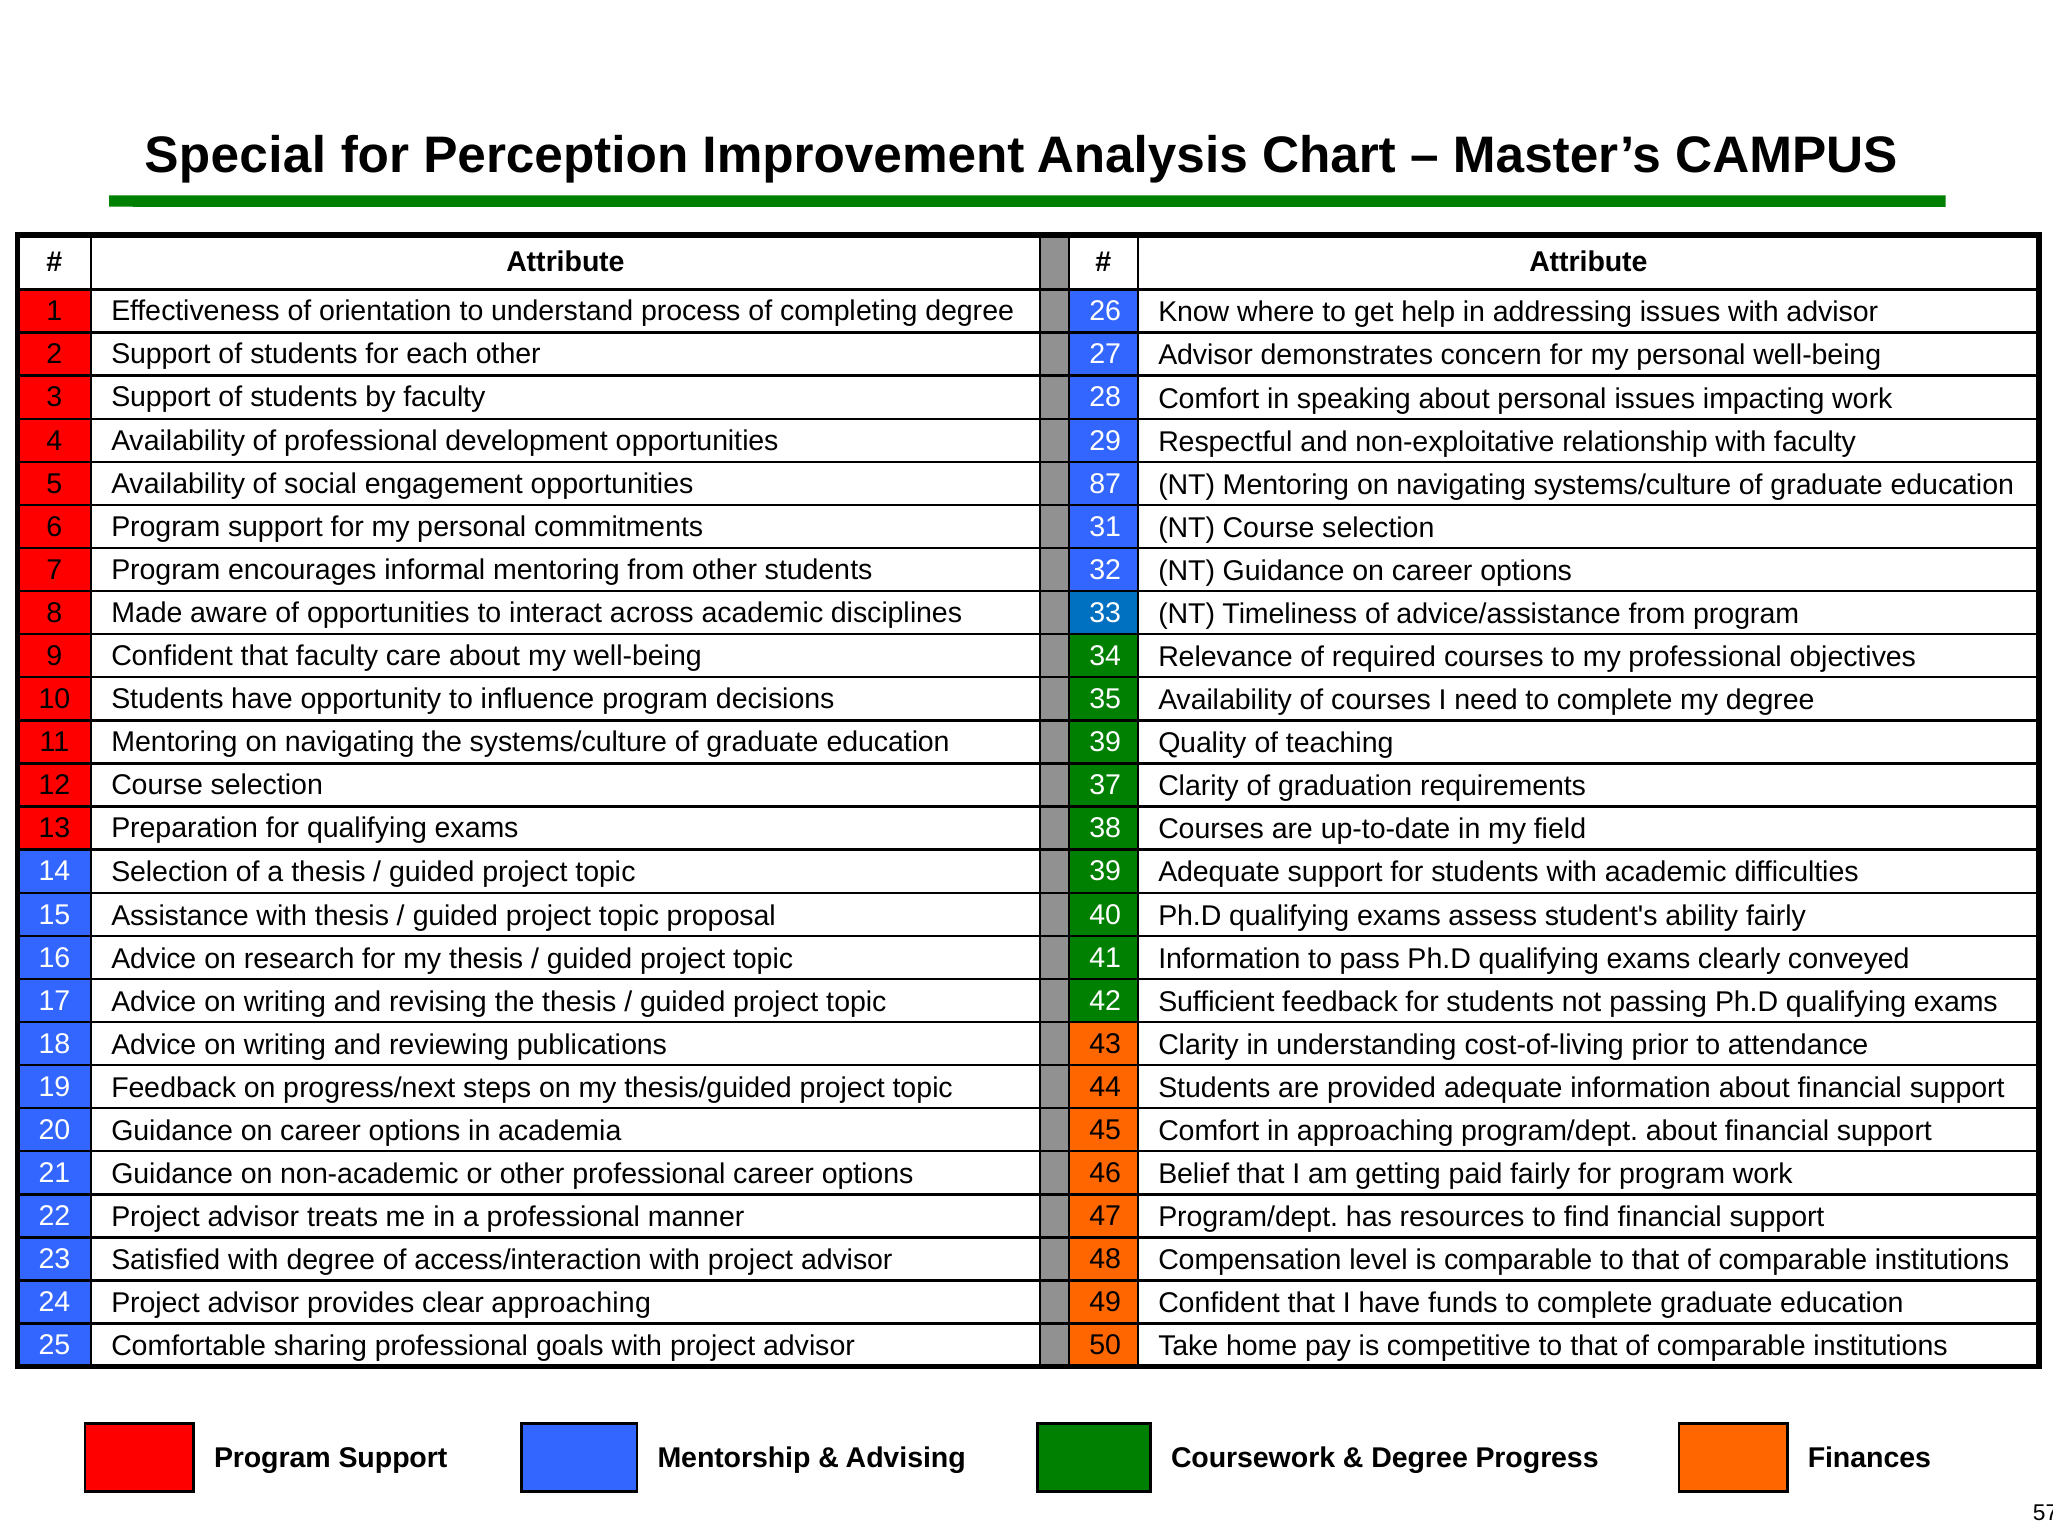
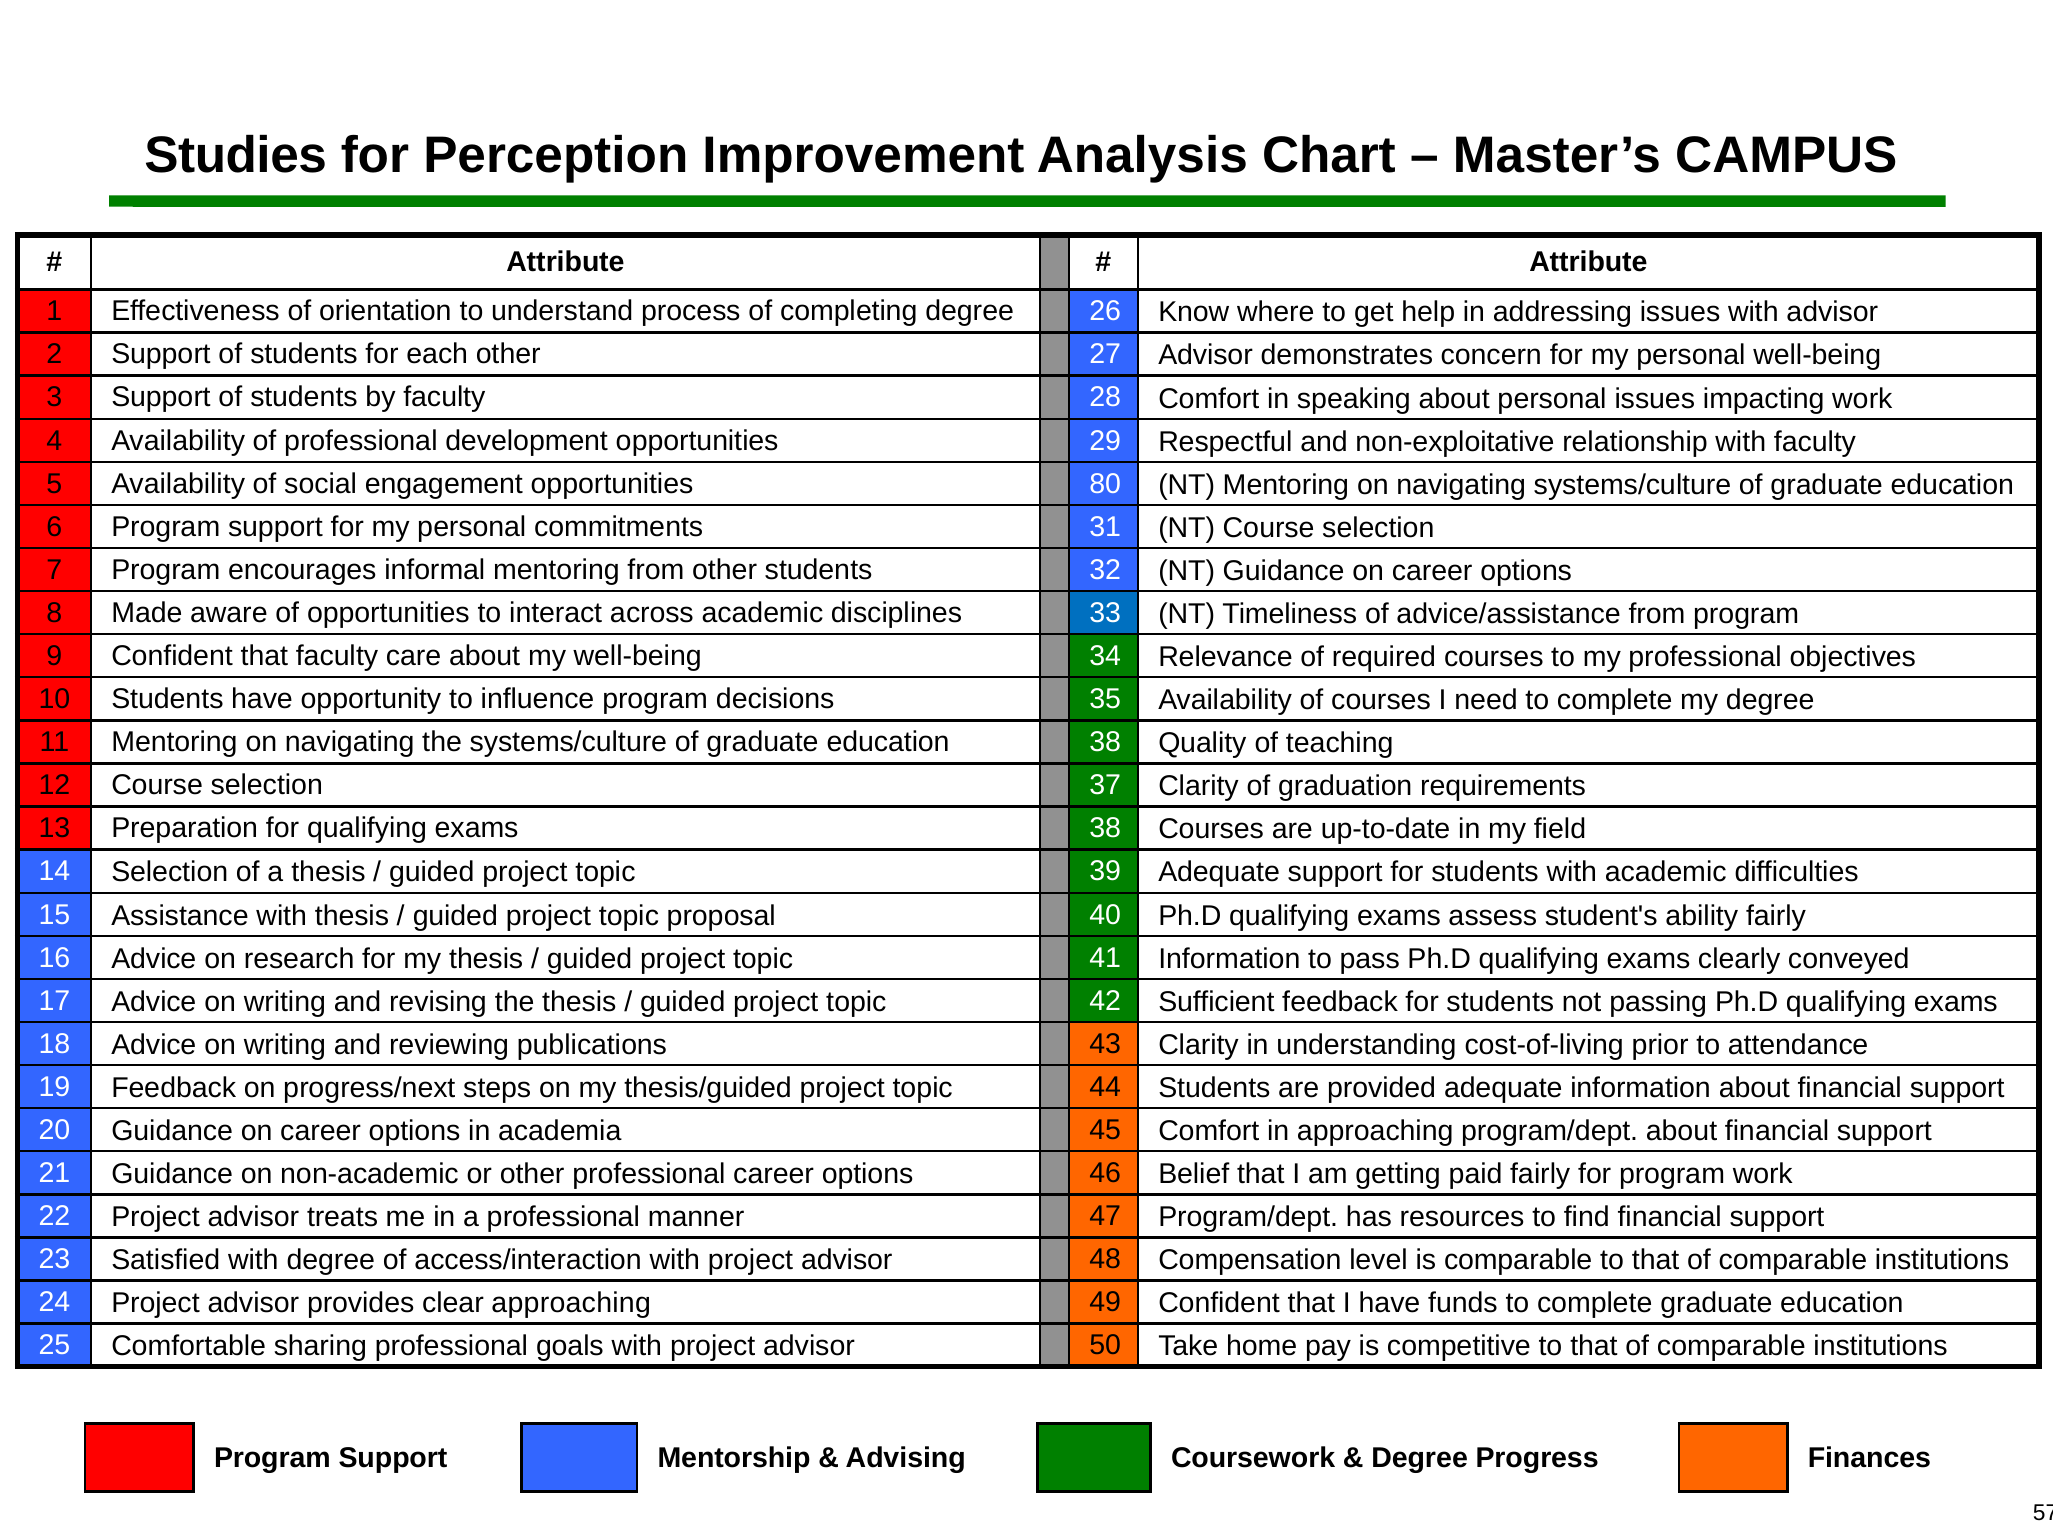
Special: Special -> Studies (236, 155)
87: 87 -> 80 (1105, 484)
education 39: 39 -> 38 (1105, 742)
